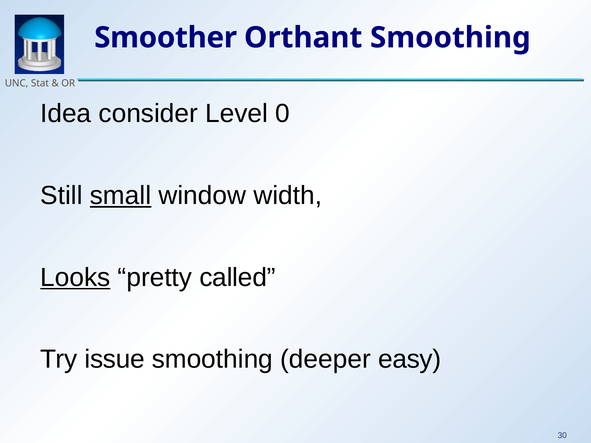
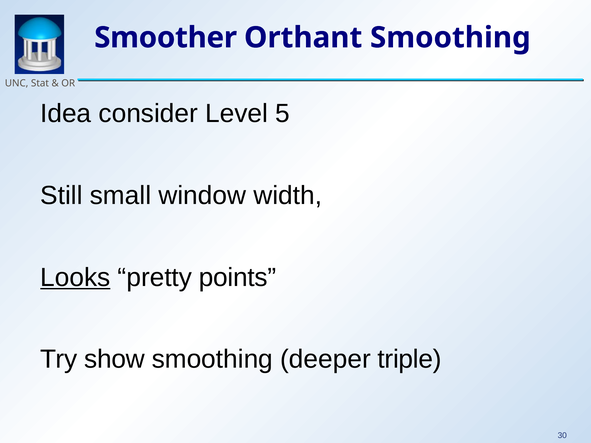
0: 0 -> 5 (283, 114)
small underline: present -> none (121, 196)
called: called -> points (237, 278)
issue: issue -> show (115, 360)
easy: easy -> triple (410, 360)
